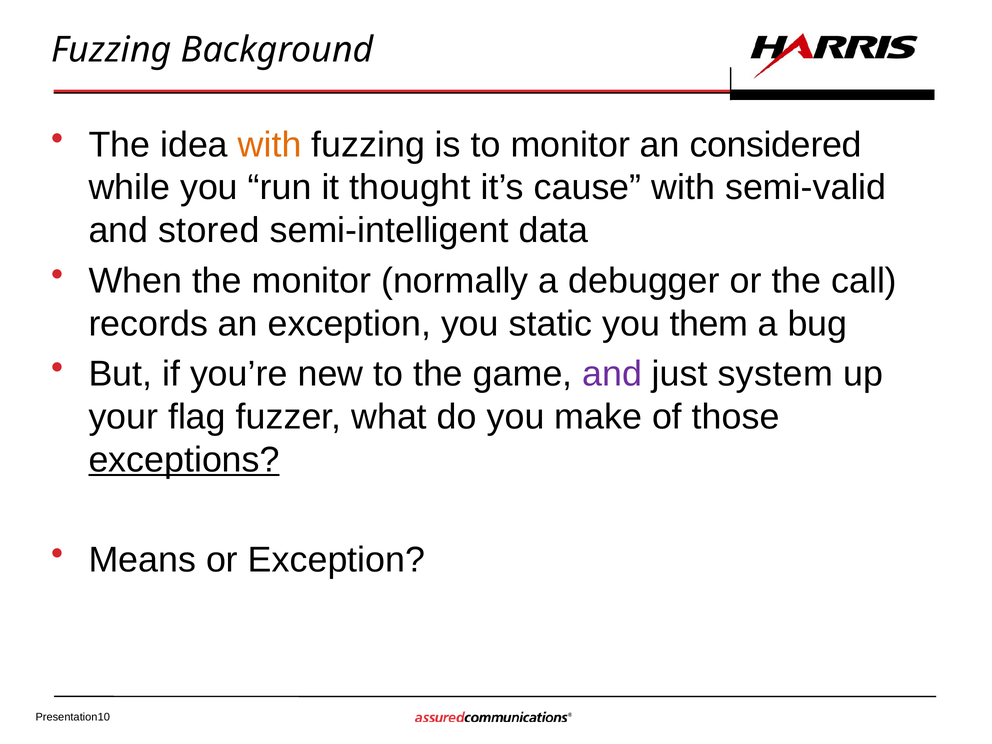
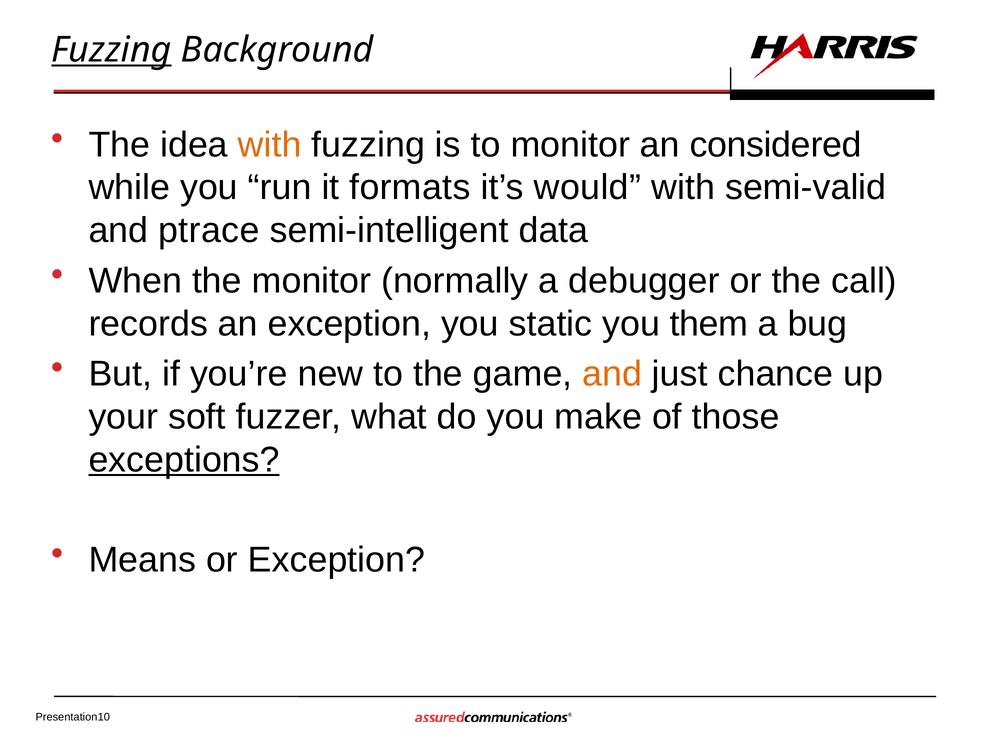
Fuzzing underline: none -> present (111, 50)
thought: thought -> formats (410, 188)
cause: cause -> would (587, 188)
stored: stored -> ptrace (209, 231)
and colour: purple -> orange (612, 374)
system: system -> chance (775, 374)
flag: flag -> soft (197, 417)
